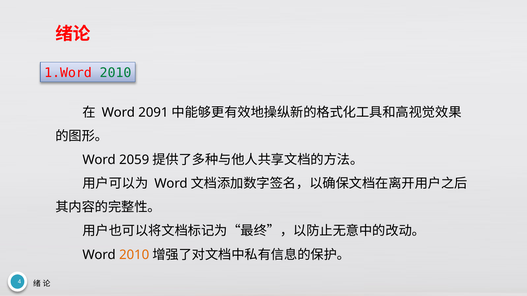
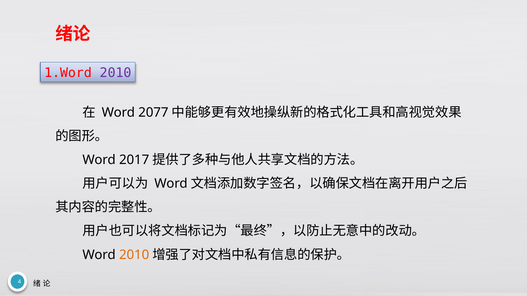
2010 colour: green -> purple (116, 73)
2091: 2091 -> 2077 (153, 113)
2059: 2059 -> 2017 (134, 160)
